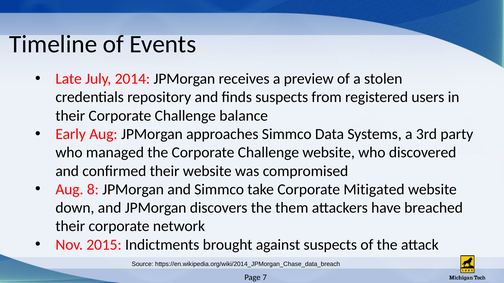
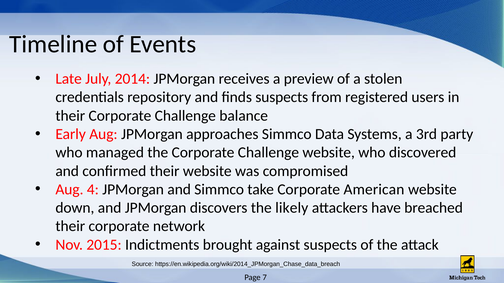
8: 8 -> 4 (93, 190)
Mitigated: Mitigated -> American (374, 190)
them: them -> likely (292, 208)
